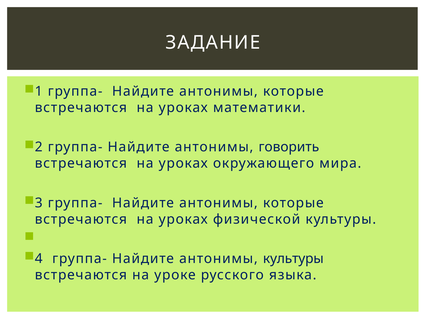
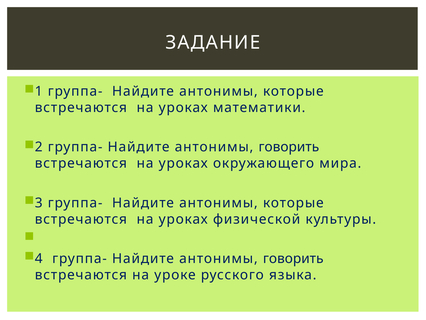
культуры: культуры -> говорить (293, 258)
